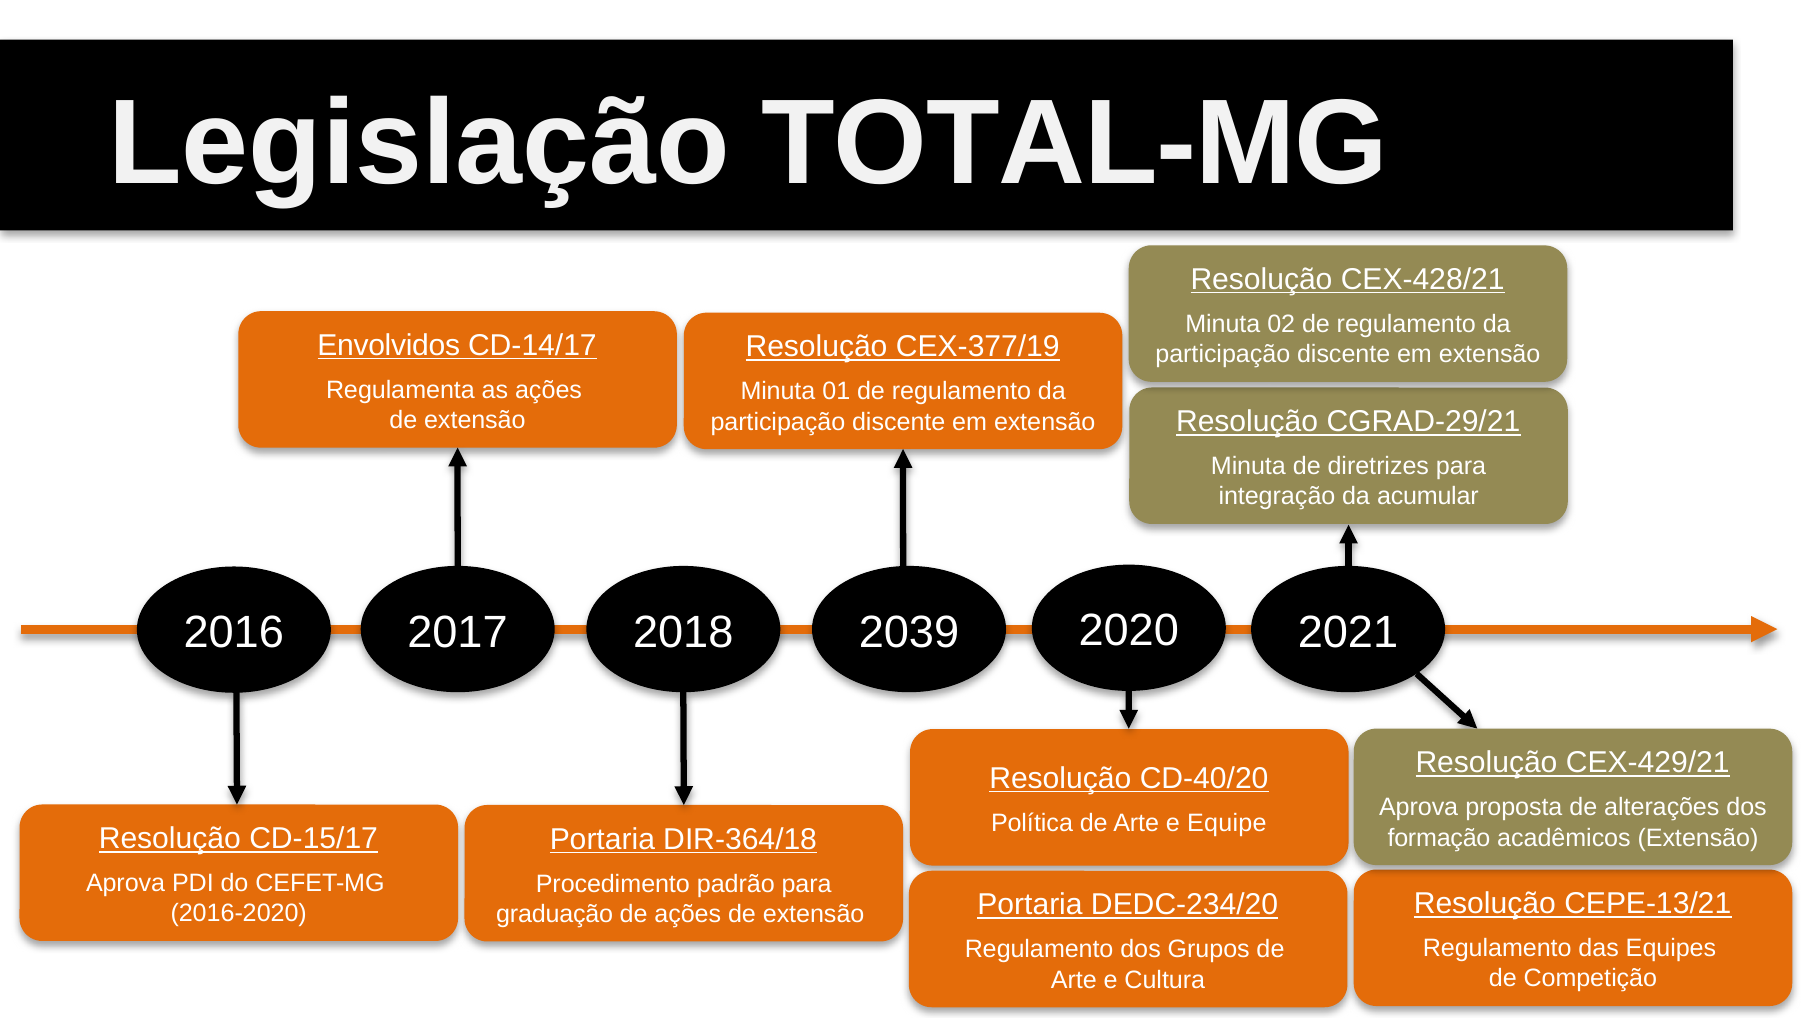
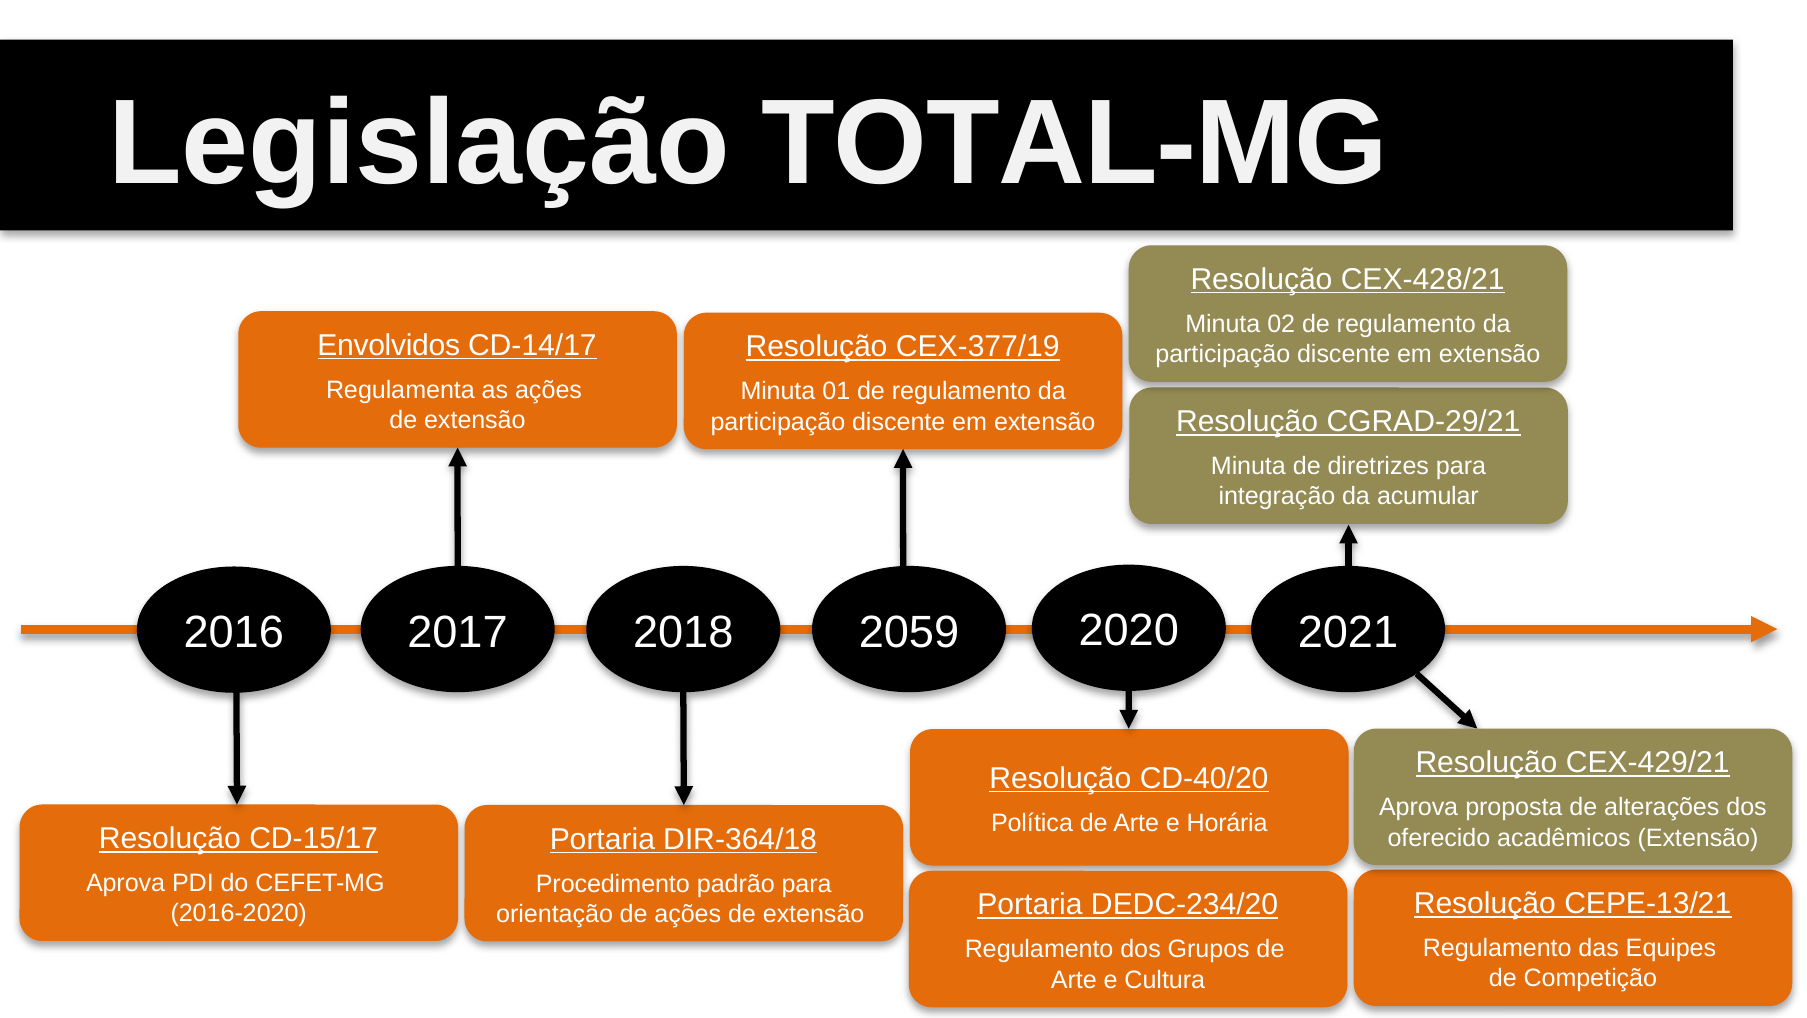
2039: 2039 -> 2059 (909, 632)
Equipe: Equipe -> Horária (1227, 823)
formação: formação -> oferecido (1439, 837)
graduação: graduação -> orientação (555, 914)
